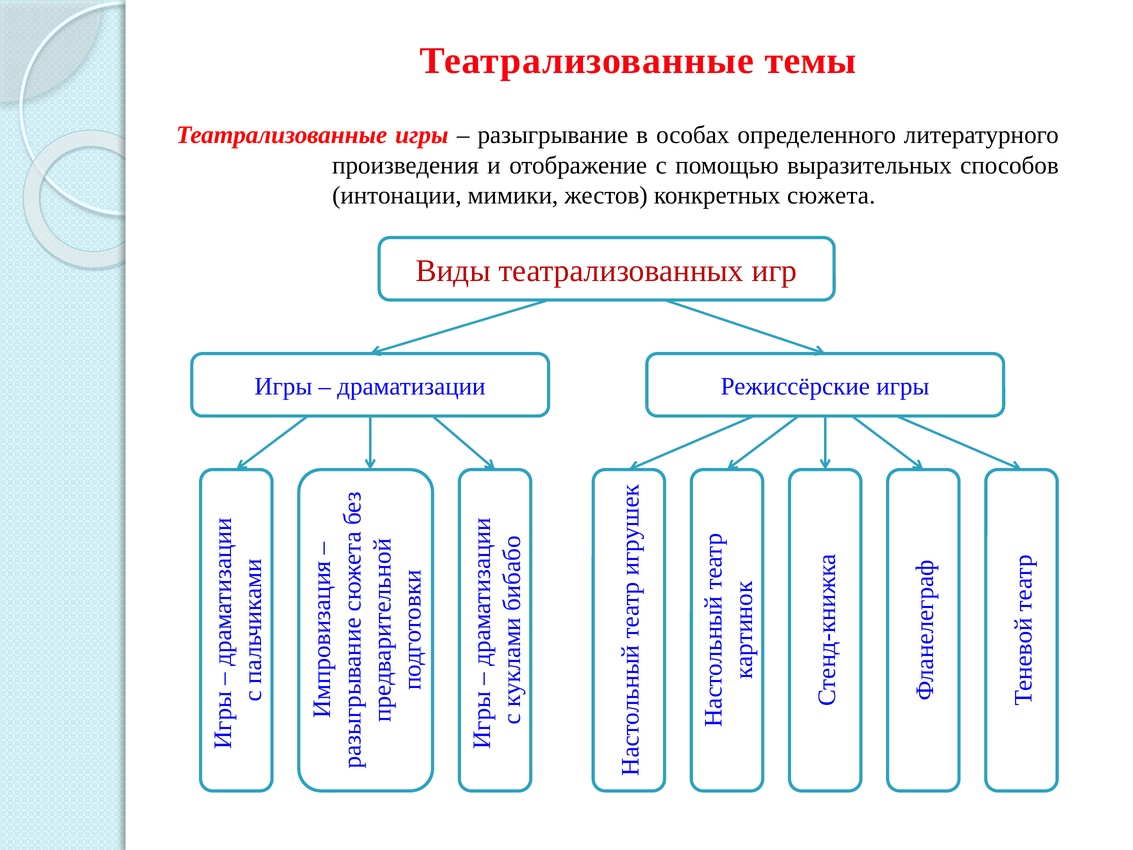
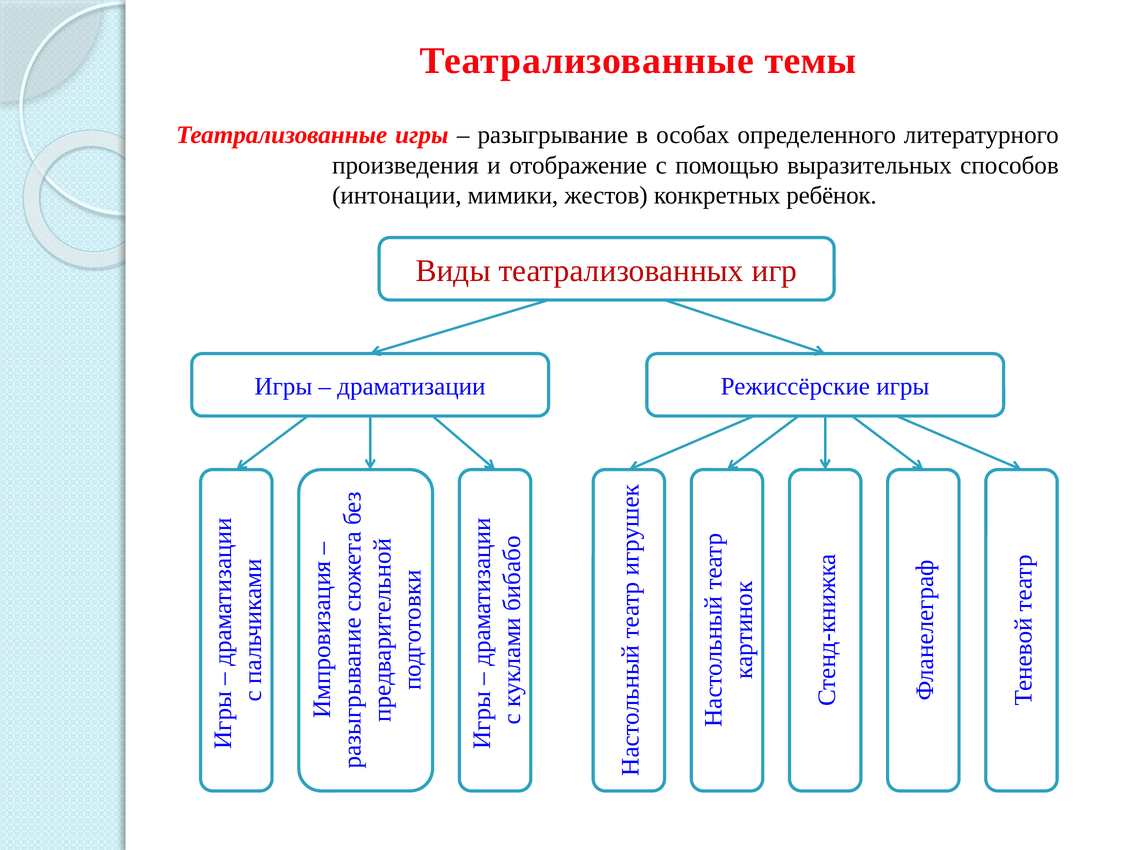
сюжета: сюжета -> ребёнок (832, 195)
